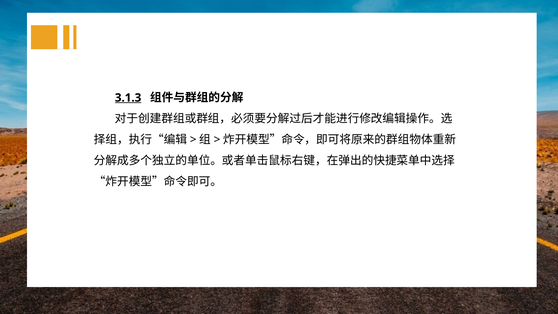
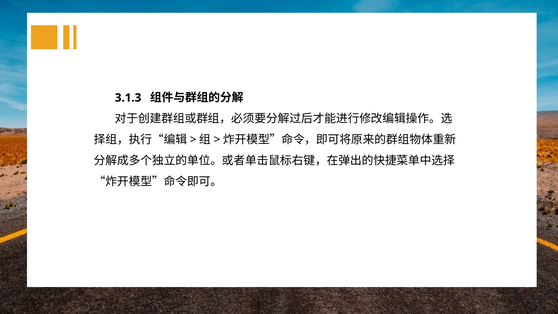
3.1.3 underline: present -> none (128, 98)
